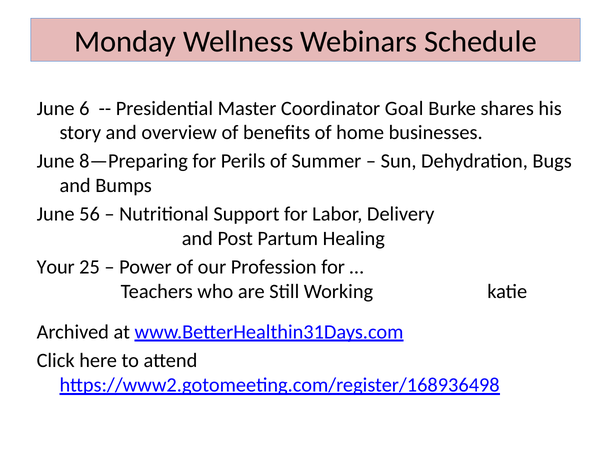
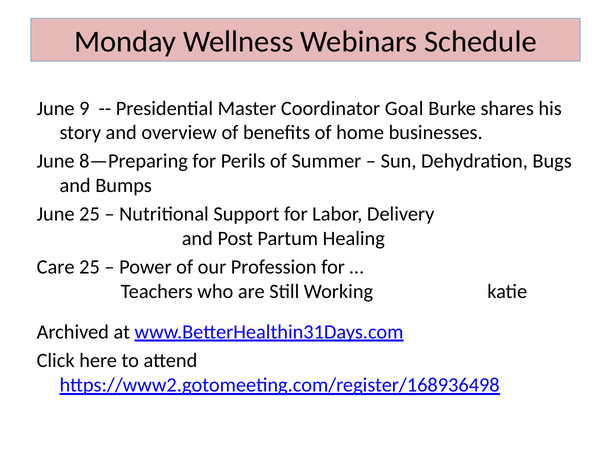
6: 6 -> 9 (84, 108)
June 56: 56 -> 25 (90, 214)
Your: Your -> Care (56, 267)
